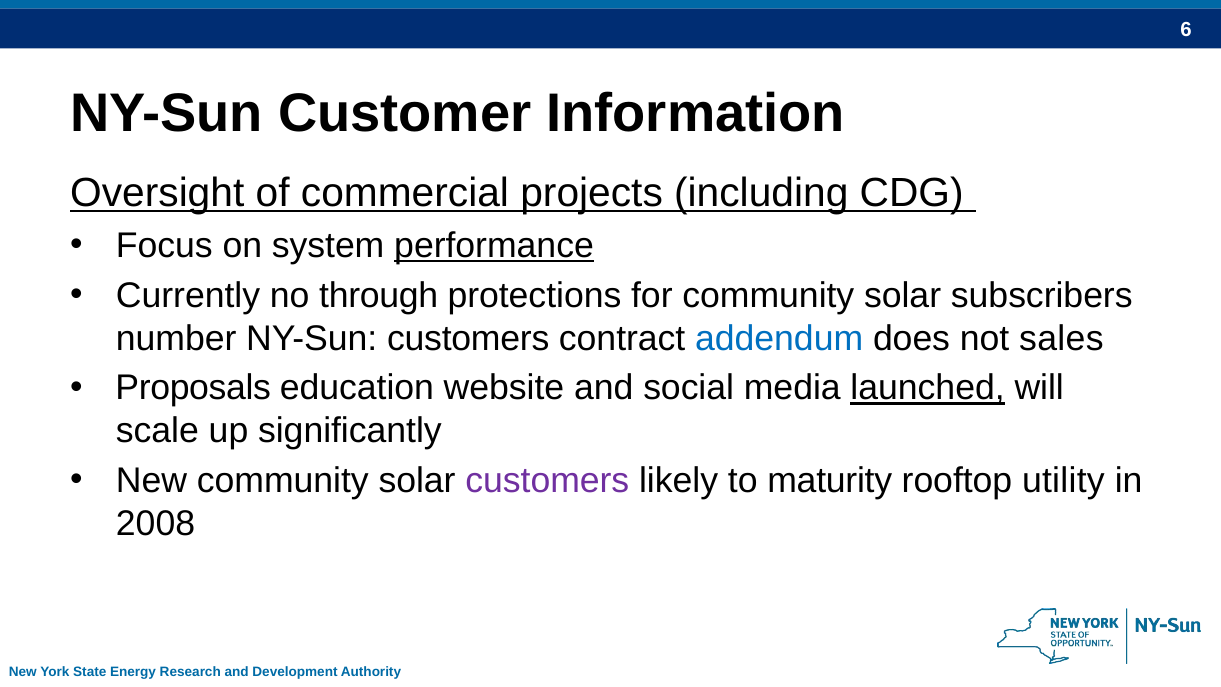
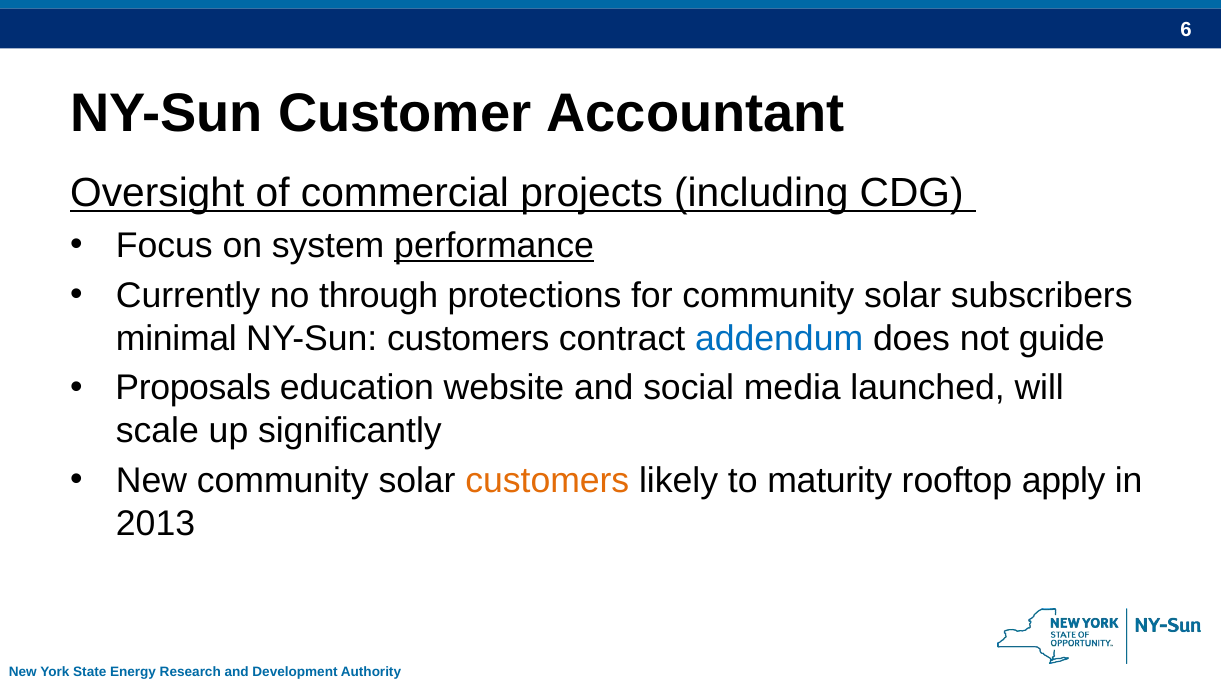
Information: Information -> Accountant (696, 114)
number: number -> minimal (176, 338)
sales: sales -> guide (1062, 338)
launched underline: present -> none (928, 388)
customers colour: purple -> orange (547, 481)
utility: utility -> apply (1064, 481)
2008: 2008 -> 2013 (156, 524)
